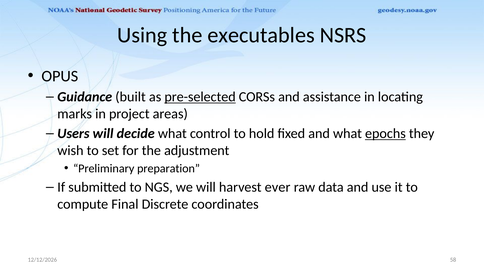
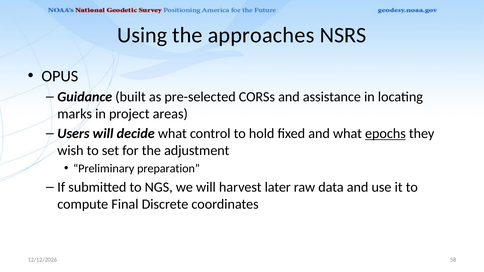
executables: executables -> approaches (261, 35)
pre-selected underline: present -> none (200, 97)
ever: ever -> later (278, 187)
